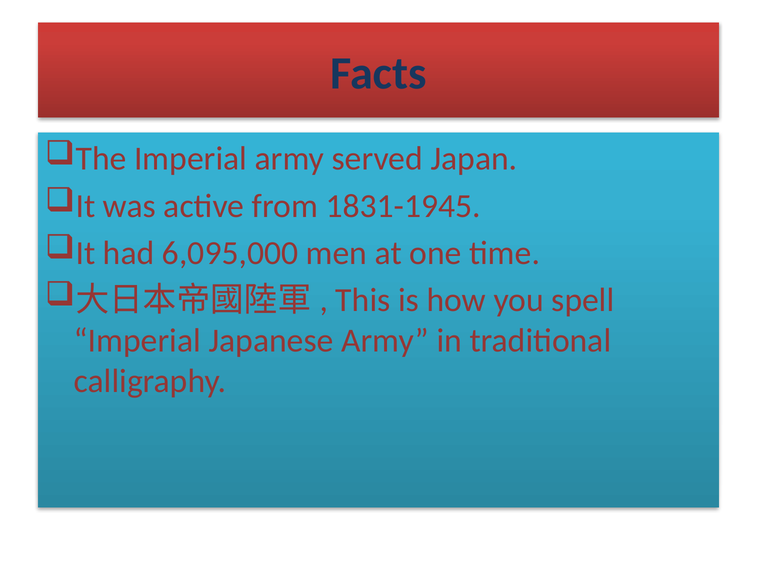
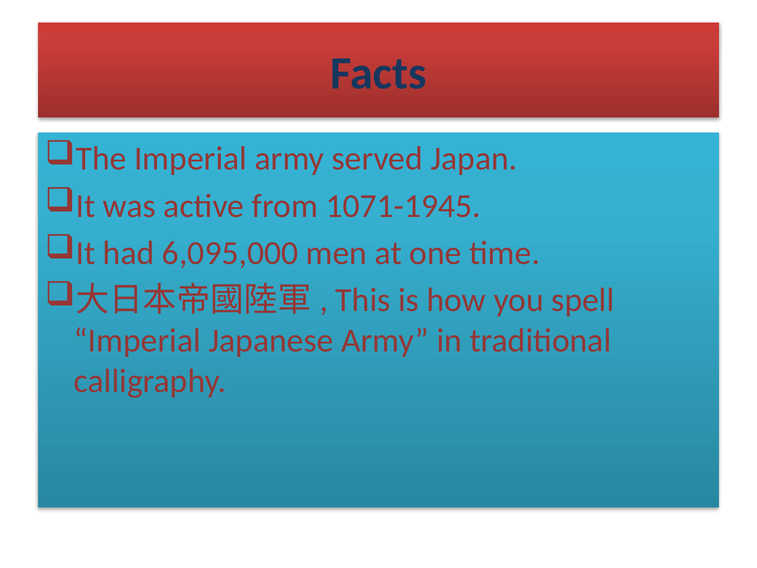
1831-1945: 1831-1945 -> 1071-1945 (403, 206)
